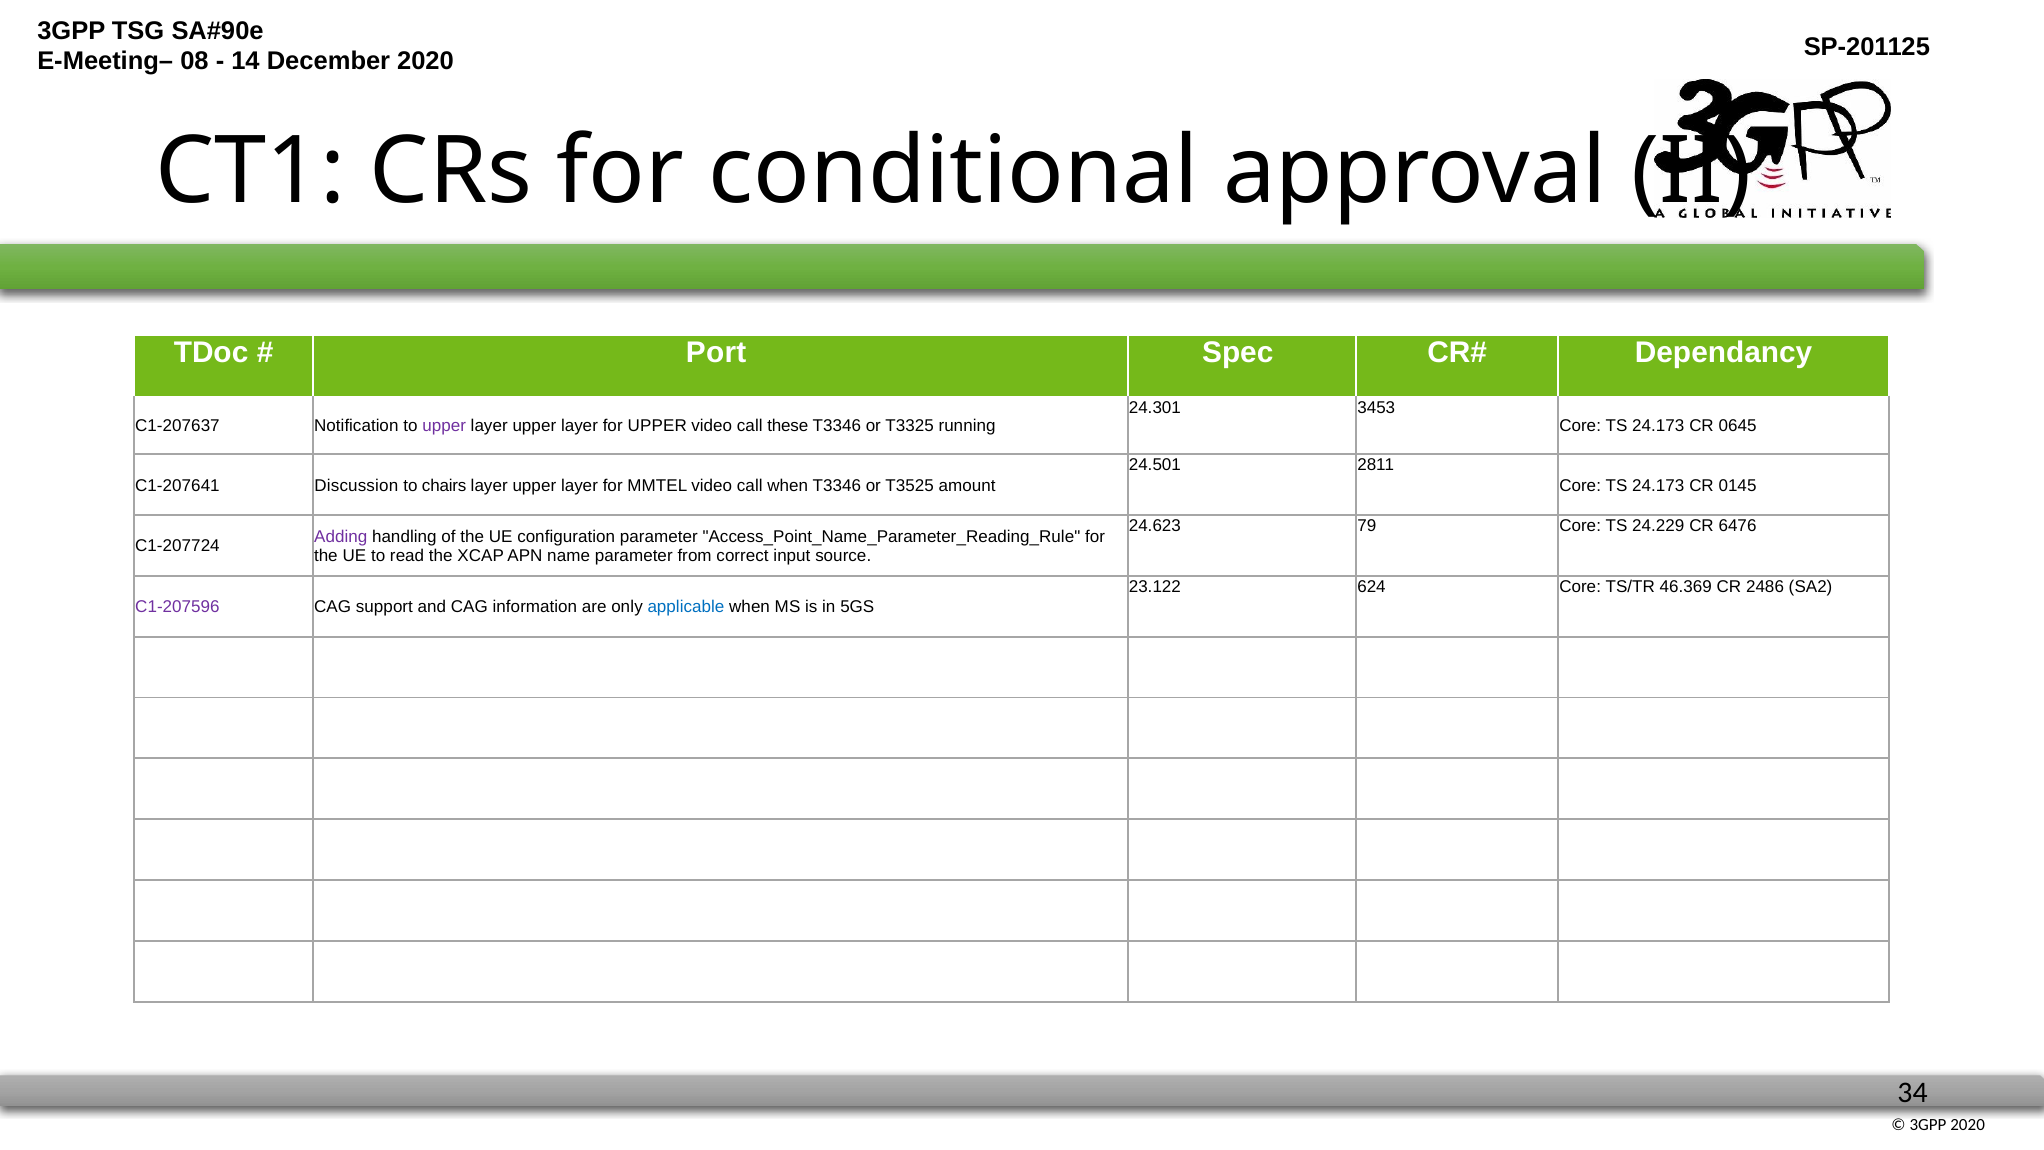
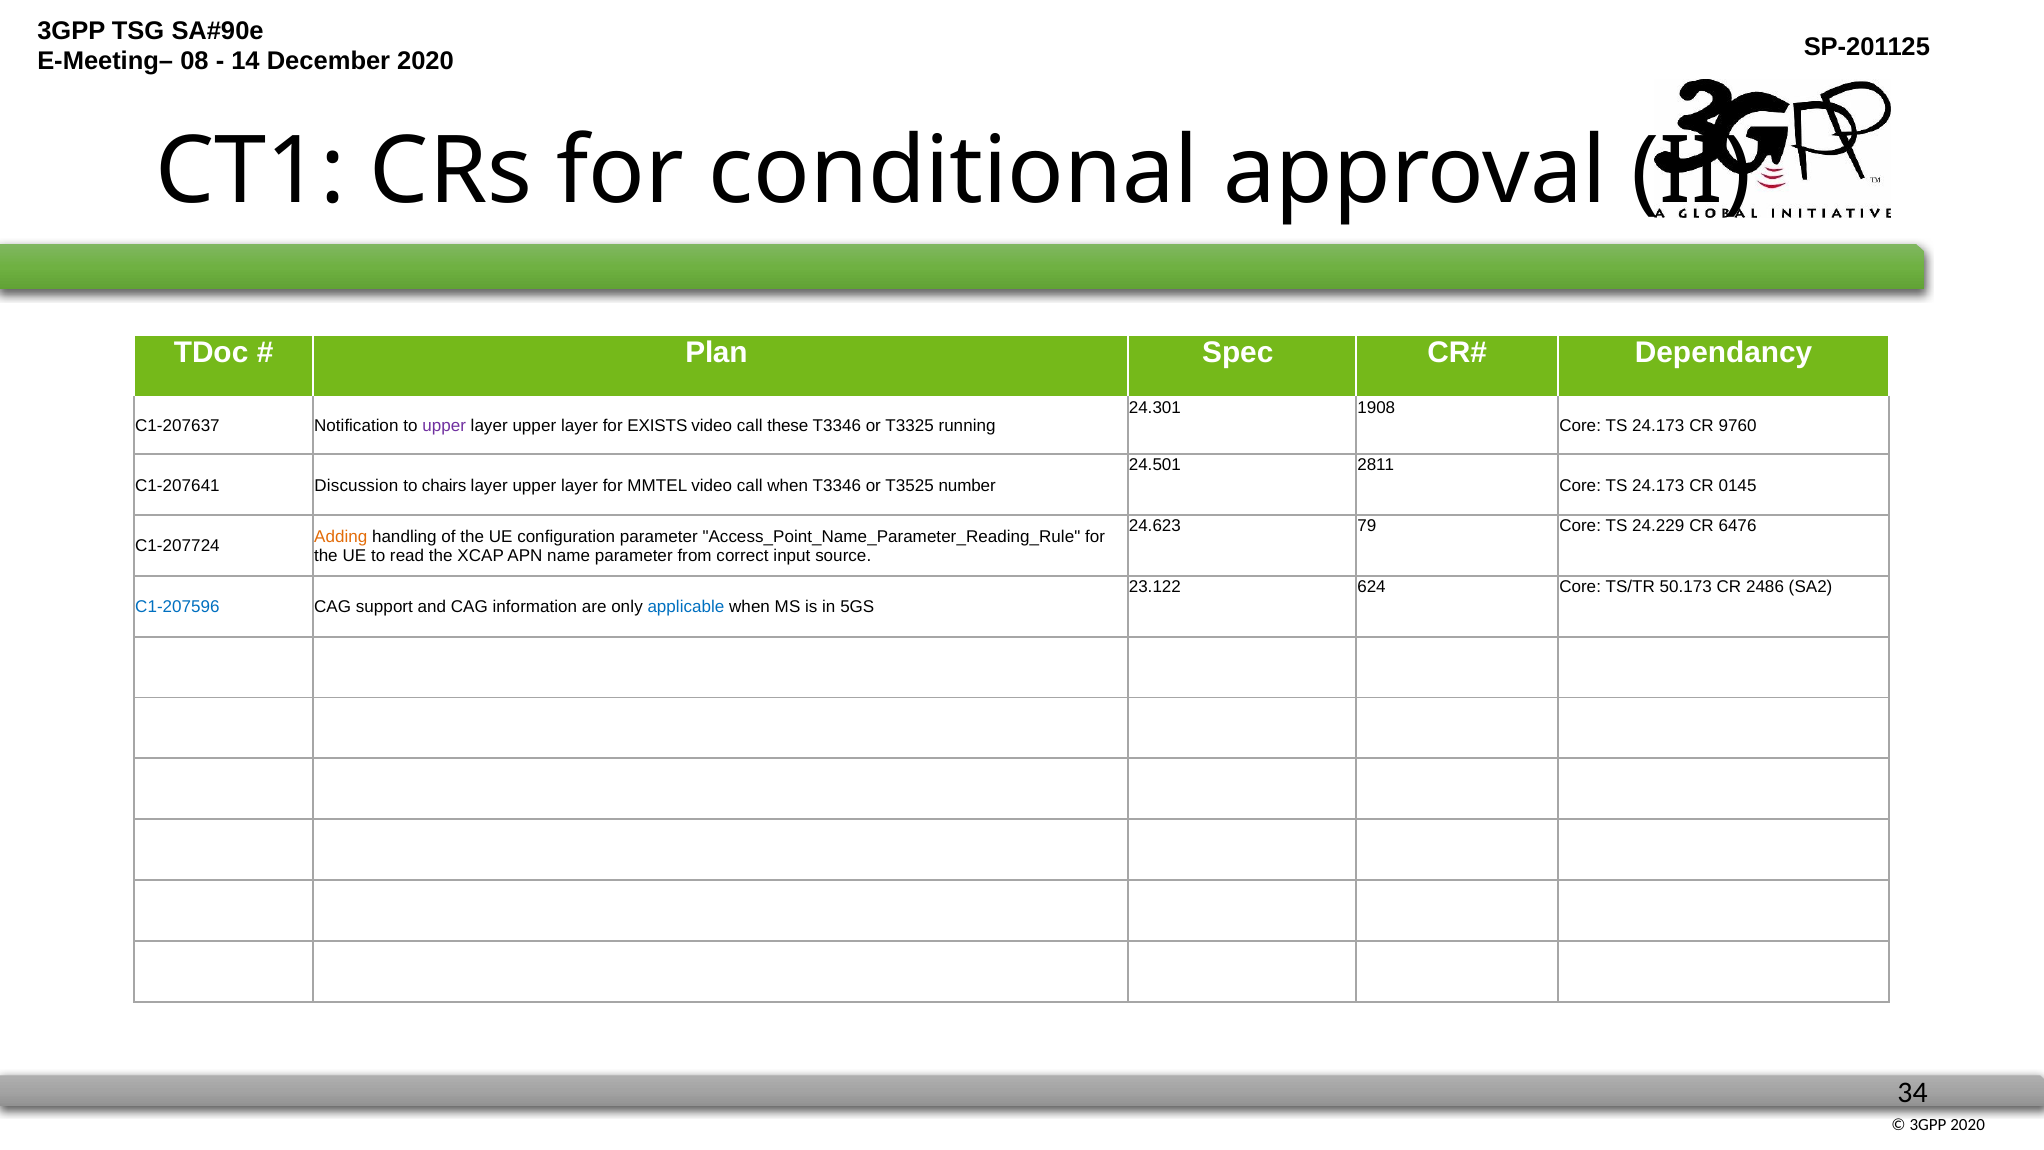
Port: Port -> Plan (716, 352)
3453: 3453 -> 1908 (1376, 408)
for UPPER: UPPER -> EXISTS (657, 426)
0645: 0645 -> 9760 (1738, 426)
amount: amount -> number (967, 485)
Adding colour: purple -> orange (341, 537)
46.369: 46.369 -> 50.173 (1686, 587)
C1-207596 colour: purple -> blue (177, 607)
